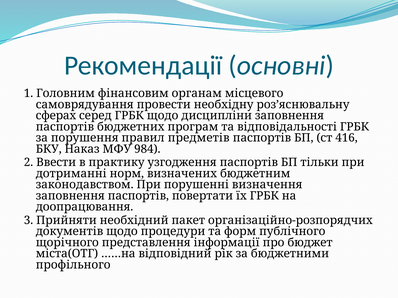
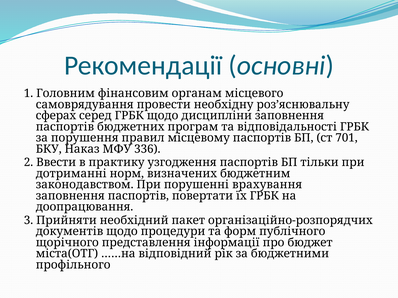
предметів: предметів -> місцевому (199, 138)
416: 416 -> 701 (347, 138)
984: 984 -> 336 (147, 149)
визначення: визначення -> врахування (267, 185)
